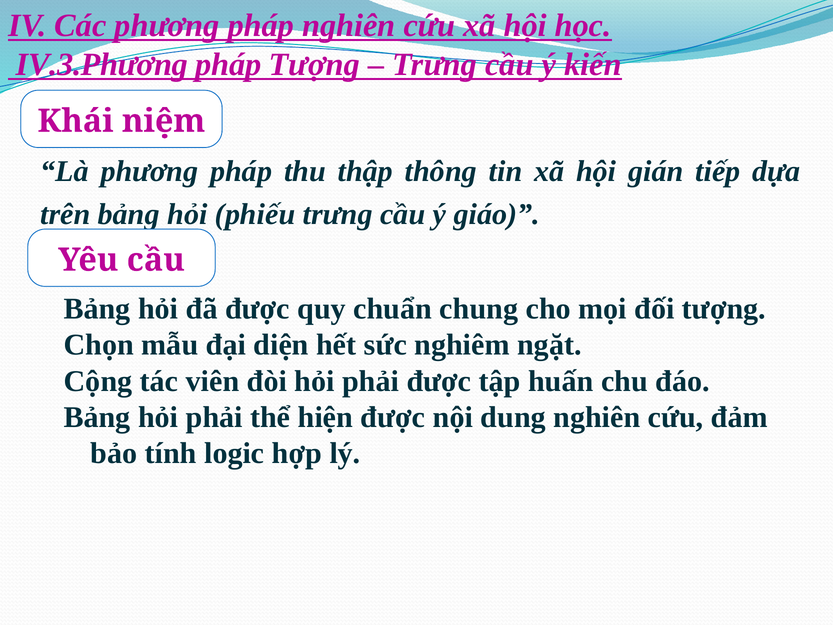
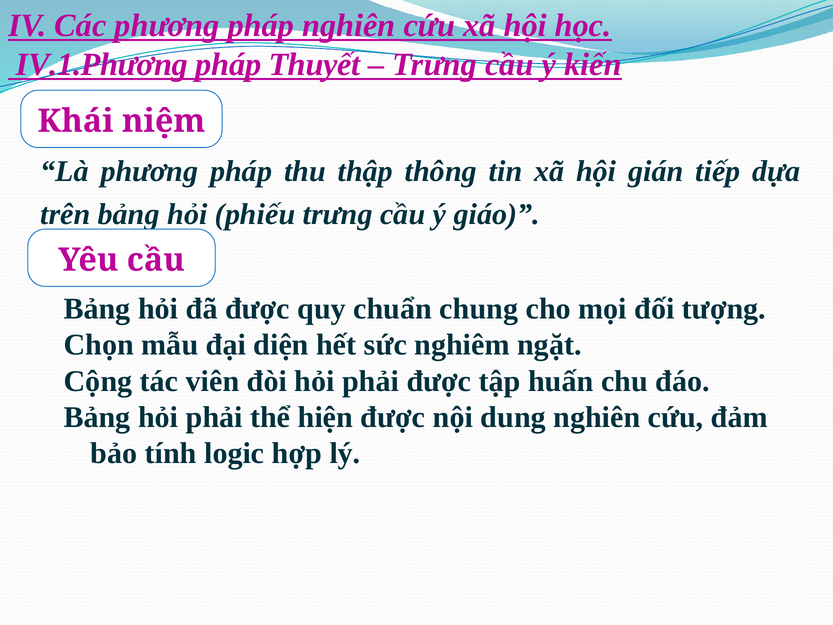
IV.3.Phương: IV.3.Phương -> IV.1.Phương (102, 65)
pháp Tượng: Tượng -> Thuyết (314, 65)
